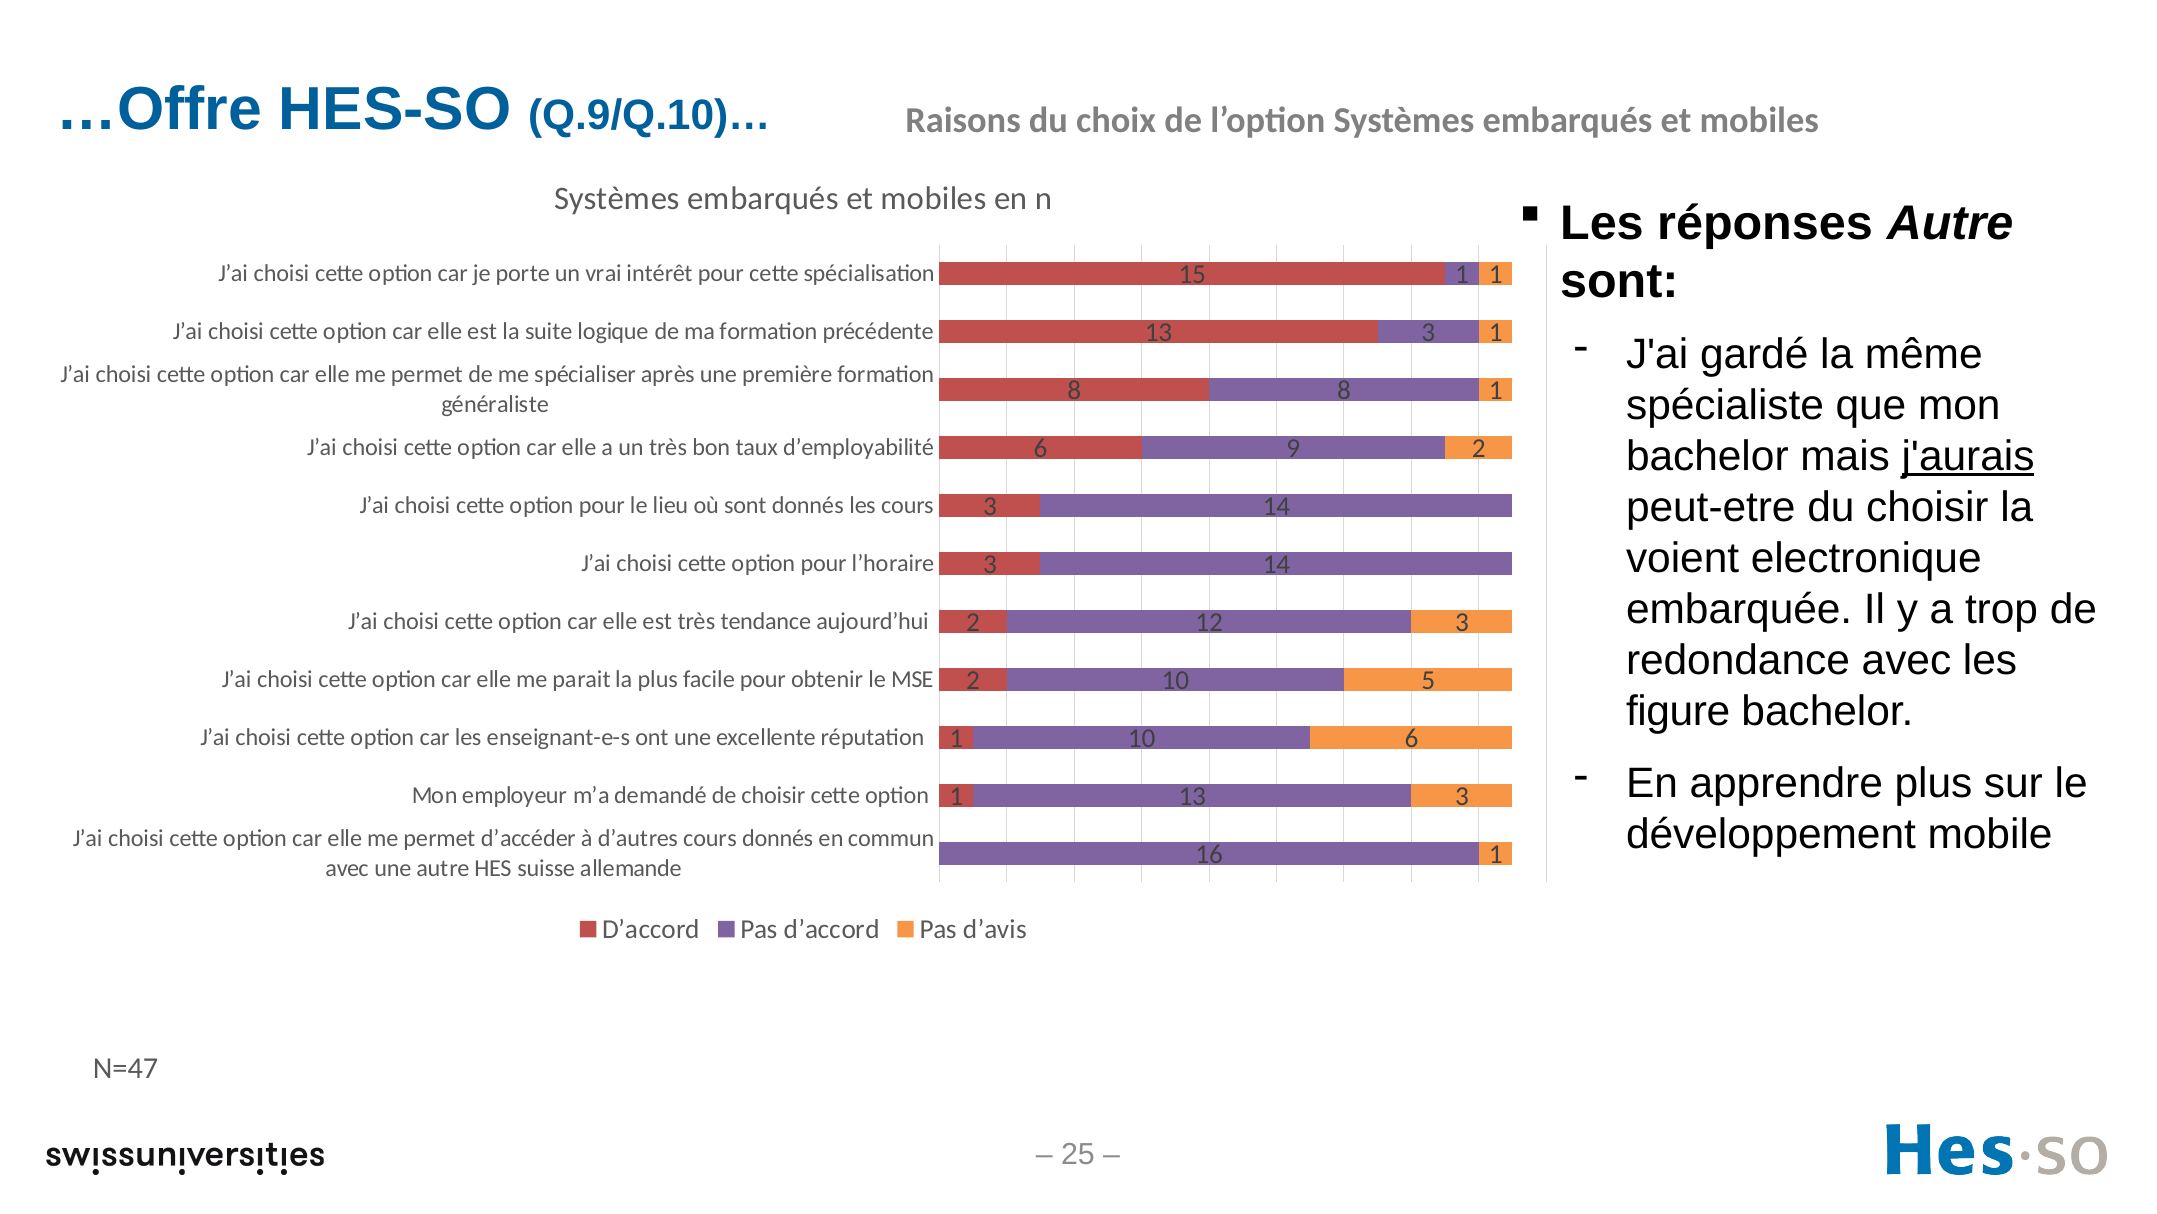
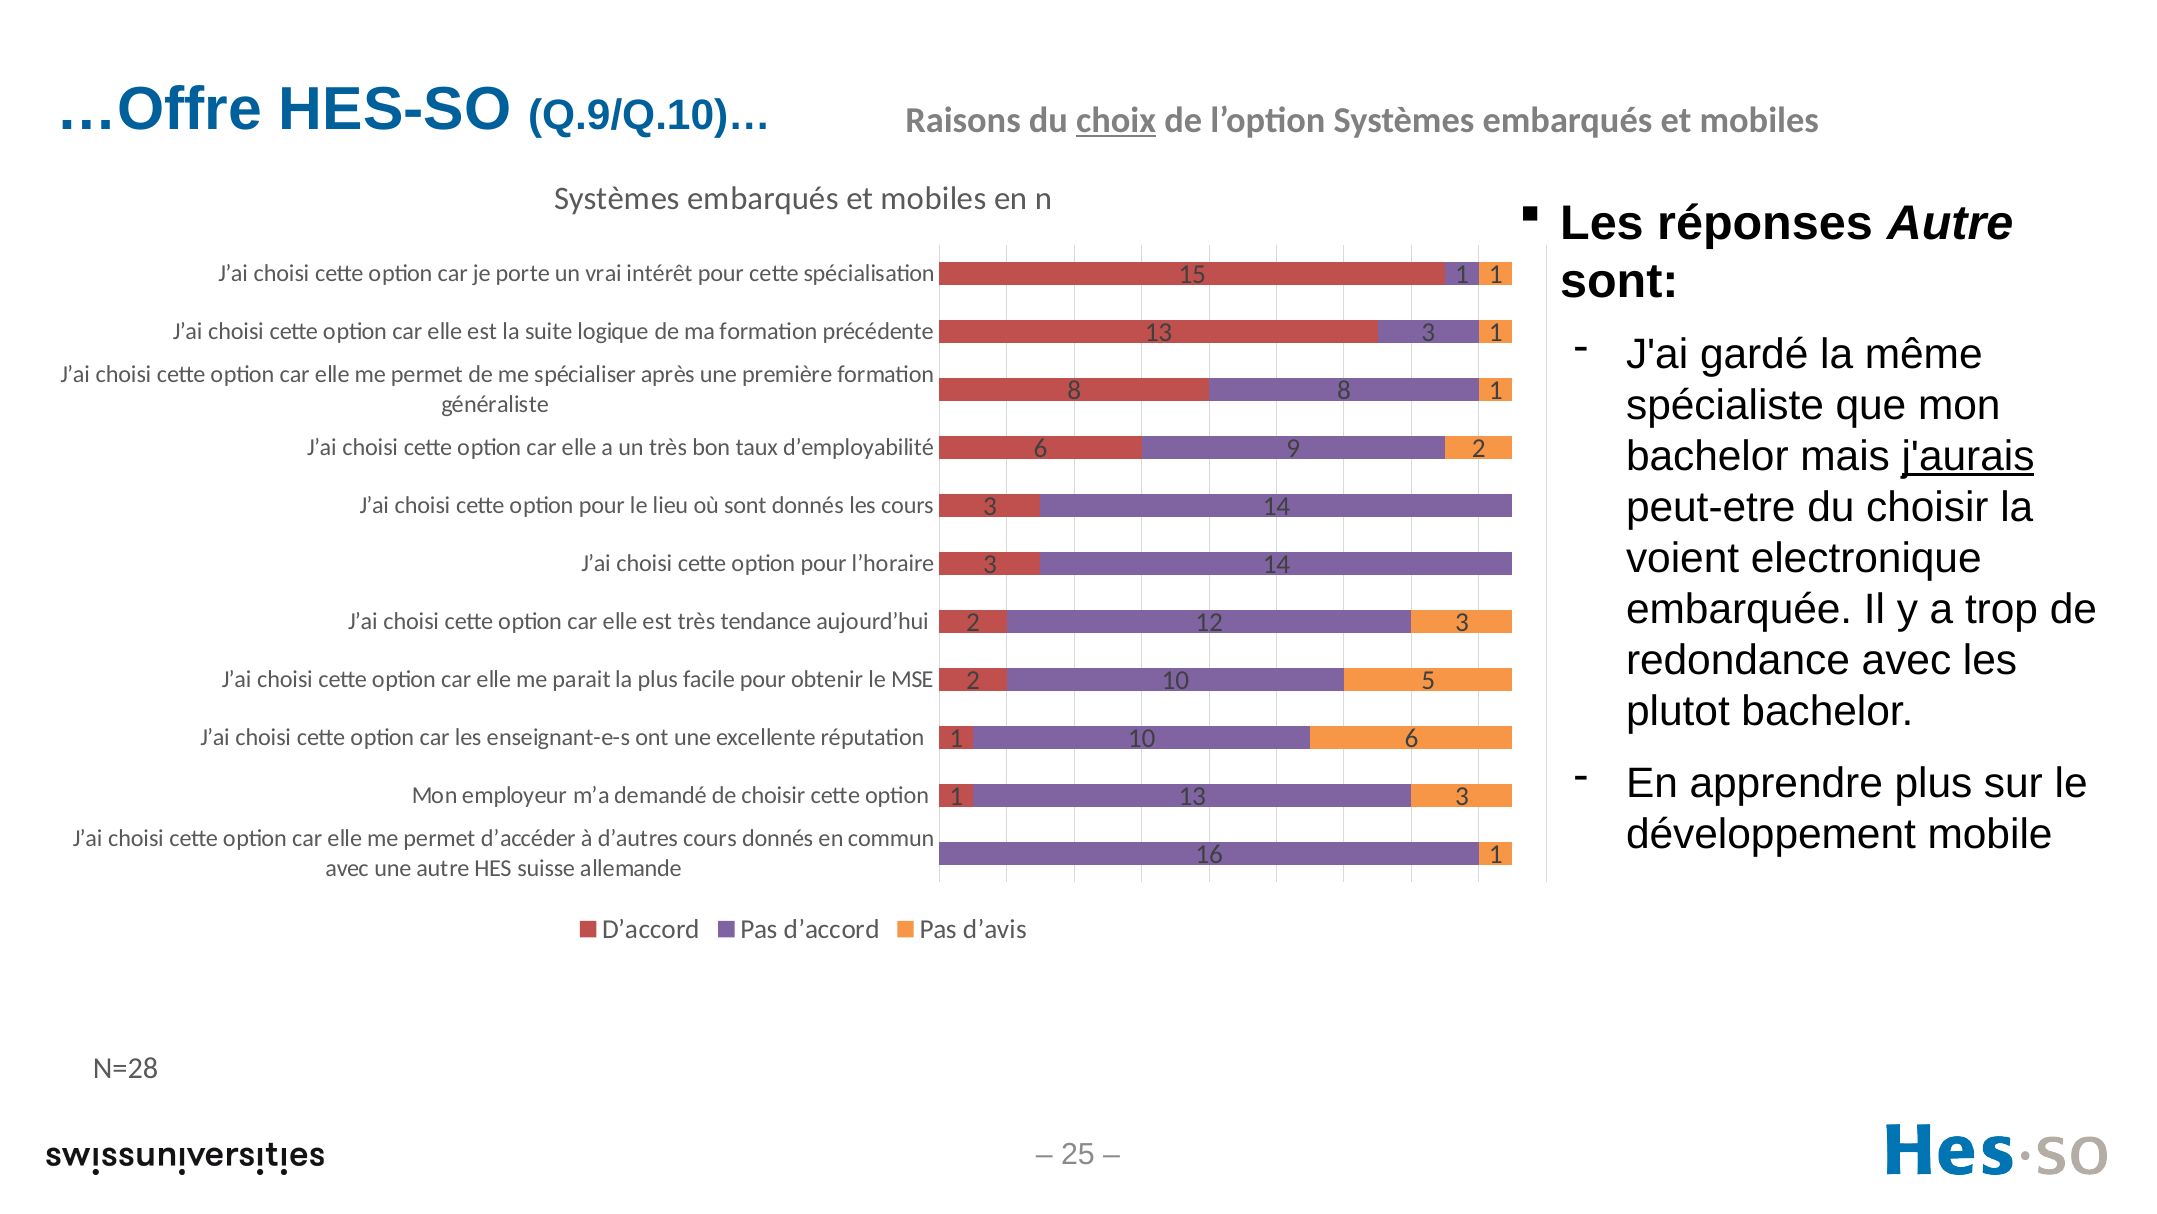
choix underline: none -> present (1116, 120)
figure: figure -> plutot (1678, 711)
N=47: N=47 -> N=28 (126, 1068)
